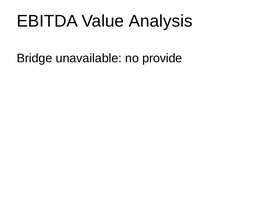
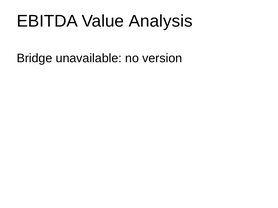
provide: provide -> version (162, 58)
